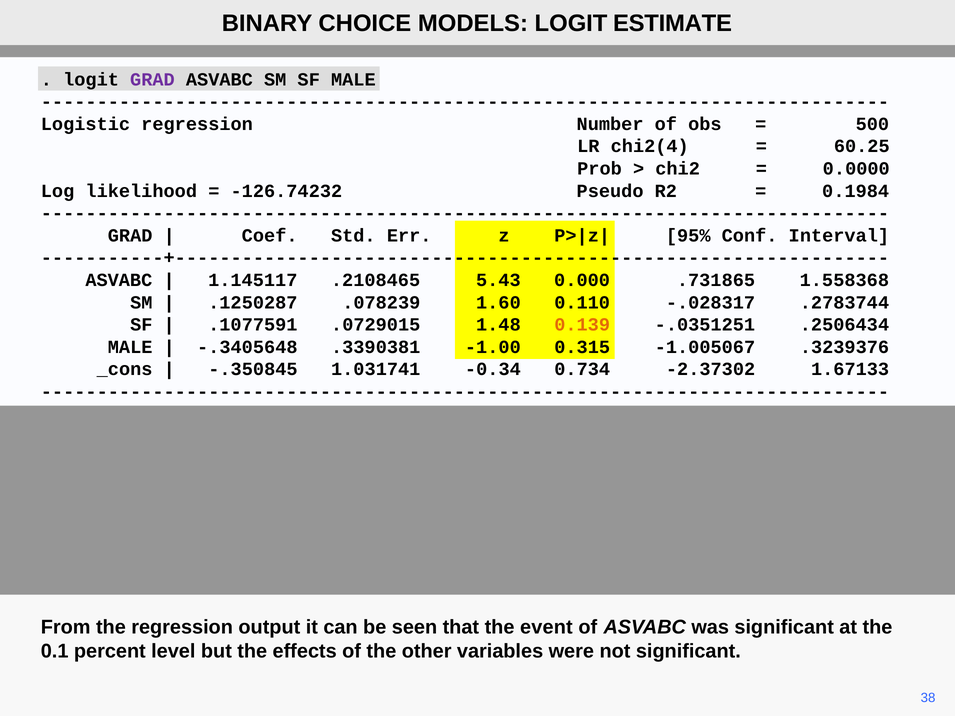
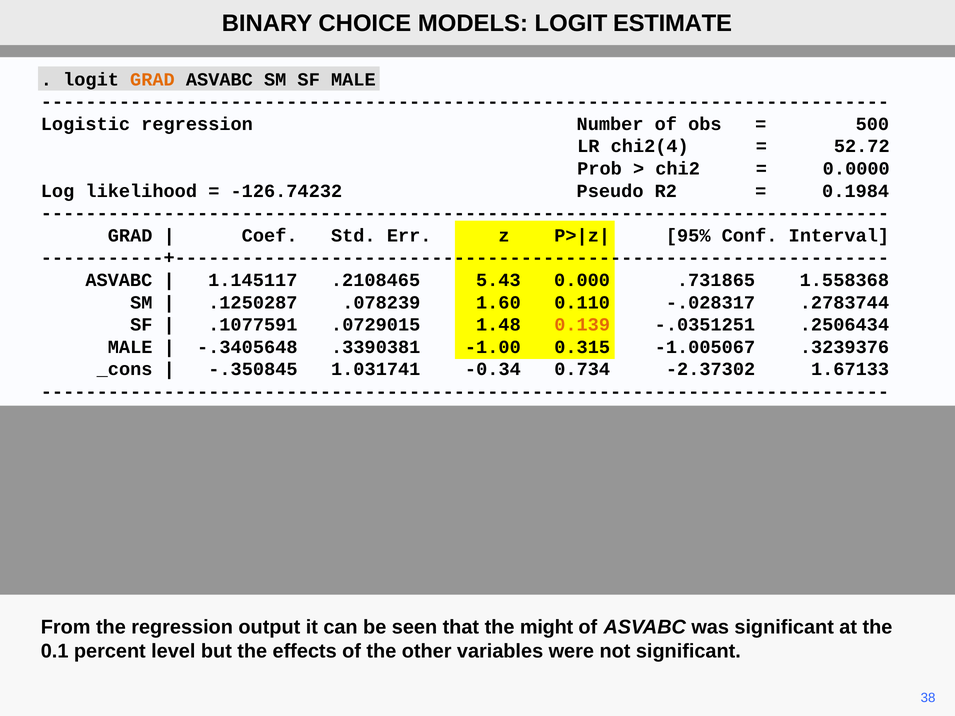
GRAD colour: purple -> orange (152, 80)
60.25: 60.25 -> 52.72 (862, 146)
event: event -> might (547, 627)
